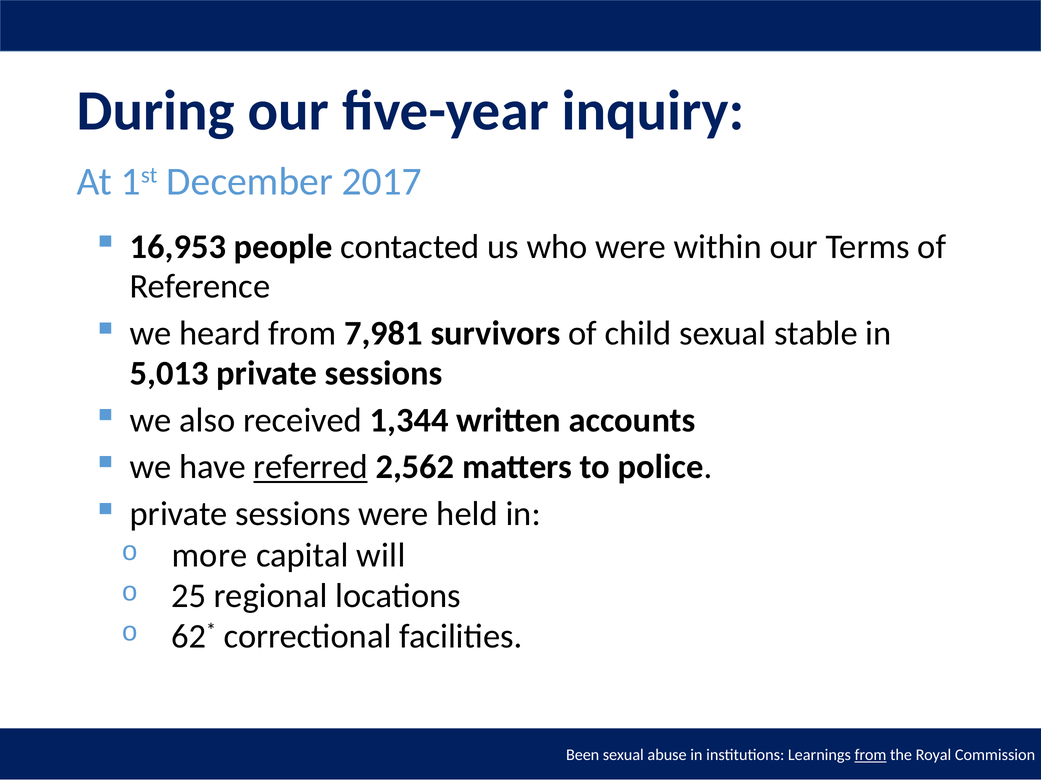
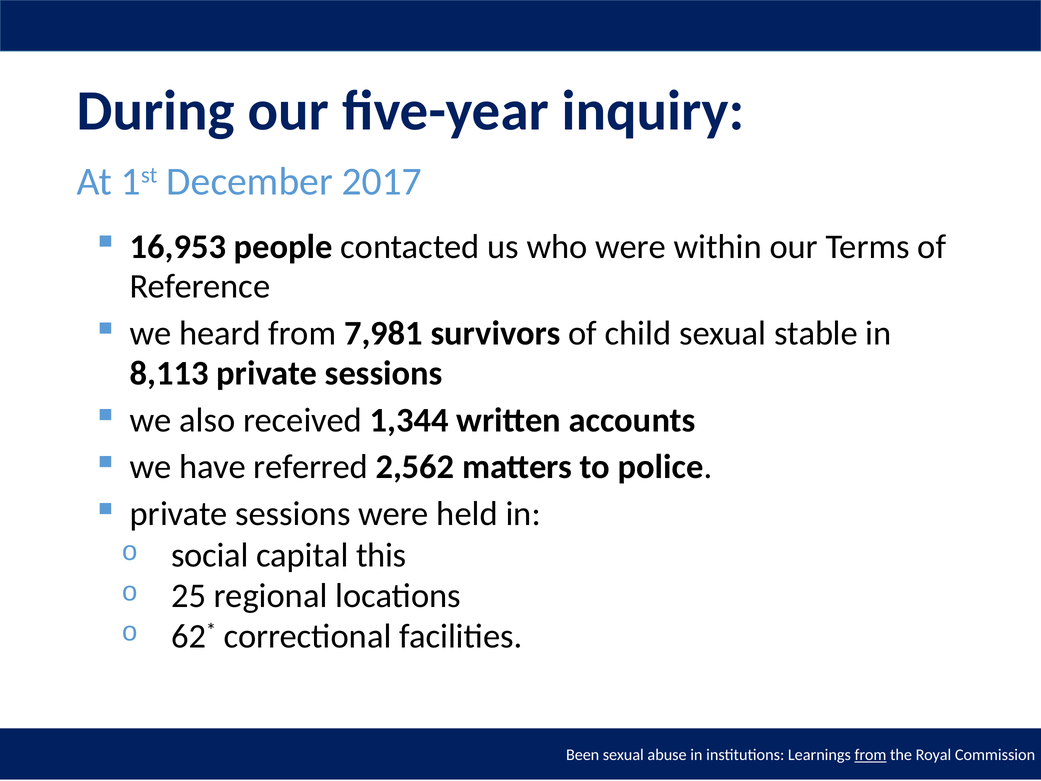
5,013: 5,013 -> 8,113 (169, 373)
referred underline: present -> none (311, 467)
more: more -> social (210, 555)
will: will -> this (381, 555)
